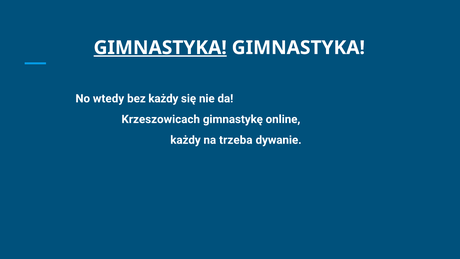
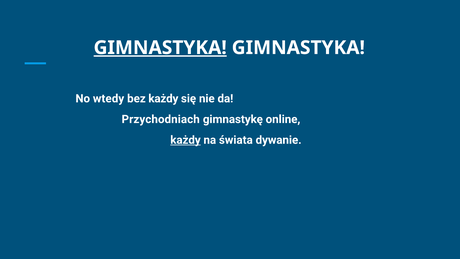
Krzeszowicach: Krzeszowicach -> Przychodniach (161, 119)
każdy underline: none -> present (185, 140)
trzeba: trzeba -> świata (236, 140)
